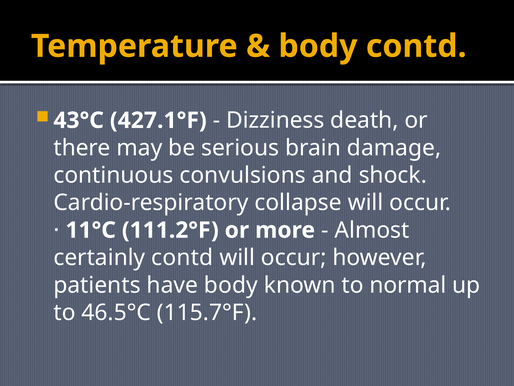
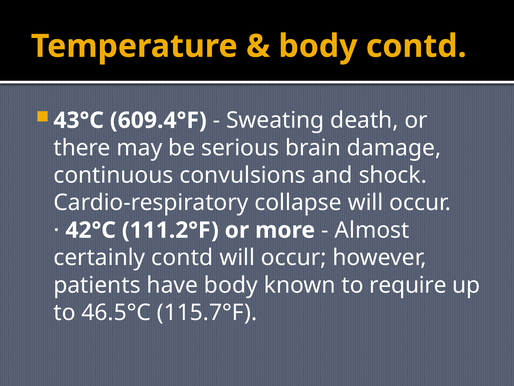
427.1°F: 427.1°F -> 609.4°F (158, 120)
Dizziness: Dizziness -> Sweating (275, 120)
11°C: 11°C -> 42°C (91, 230)
normal: normal -> require (408, 285)
